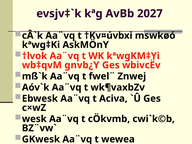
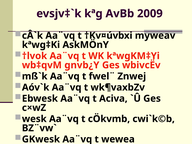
2027: 2027 -> 2009 (150, 14)
mswkøó: mswkøó -> myweav (155, 36)
